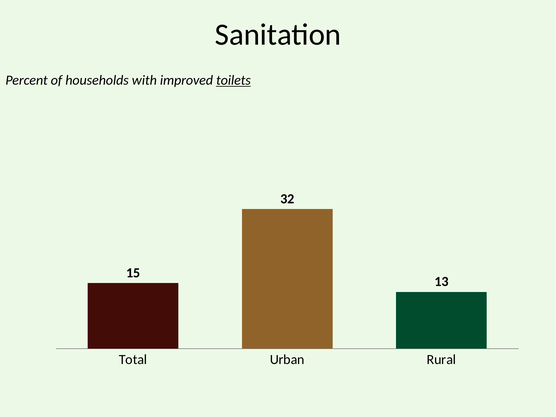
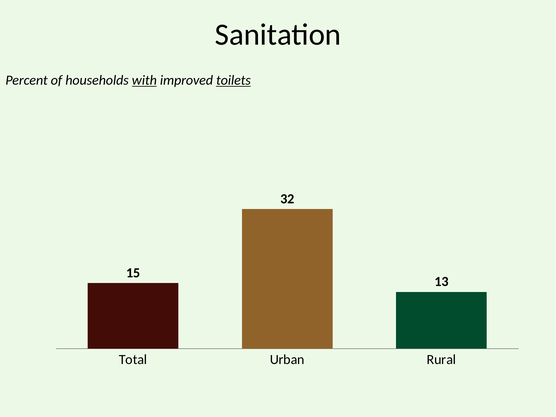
with underline: none -> present (144, 80)
